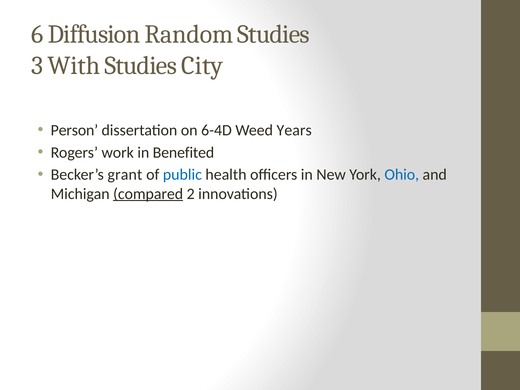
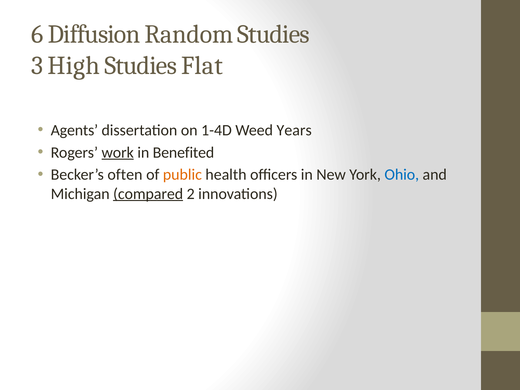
With: With -> High (74, 66)
City: City -> Flat (202, 66)
Person: Person -> Agents (74, 130)
6-4D: 6-4D -> 1-4D (216, 130)
work underline: none -> present (118, 152)
grant: grant -> often (125, 175)
public colour: blue -> orange (182, 175)
